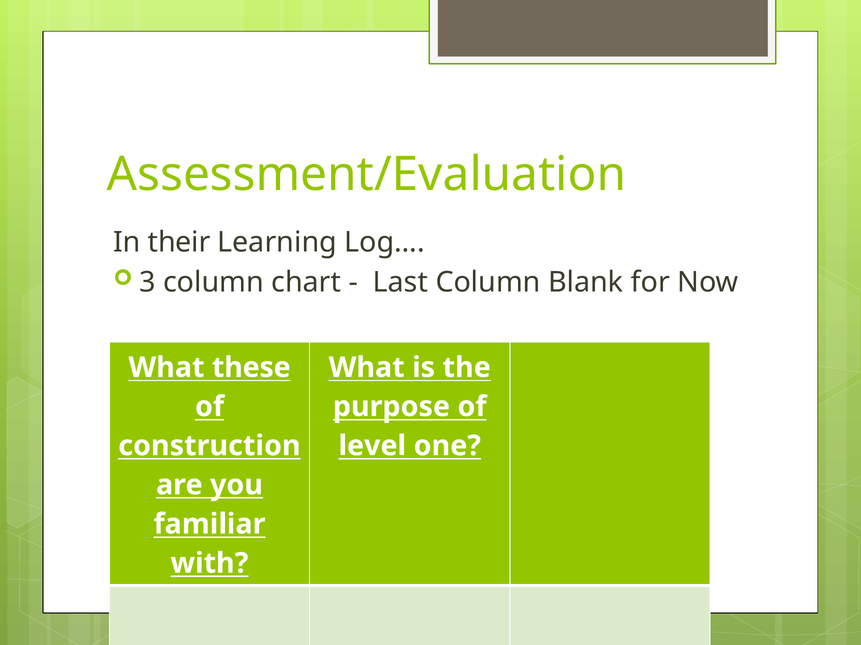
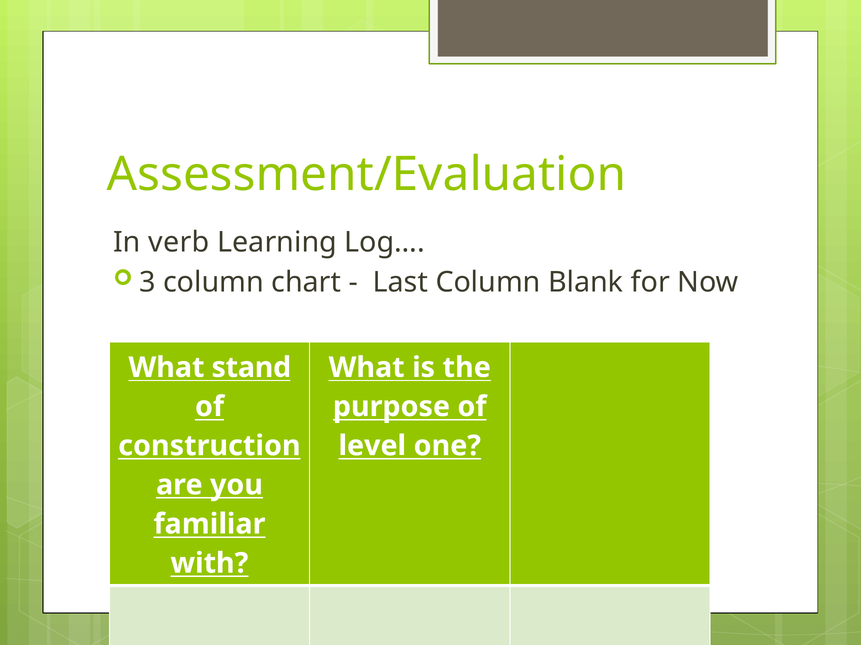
their: their -> verb (179, 242)
these: these -> stand (251, 368)
